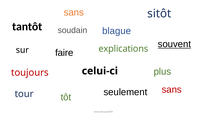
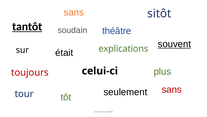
tantôt underline: none -> present (27, 26)
blague: blague -> théâtre (117, 31)
faire: faire -> était (64, 52)
